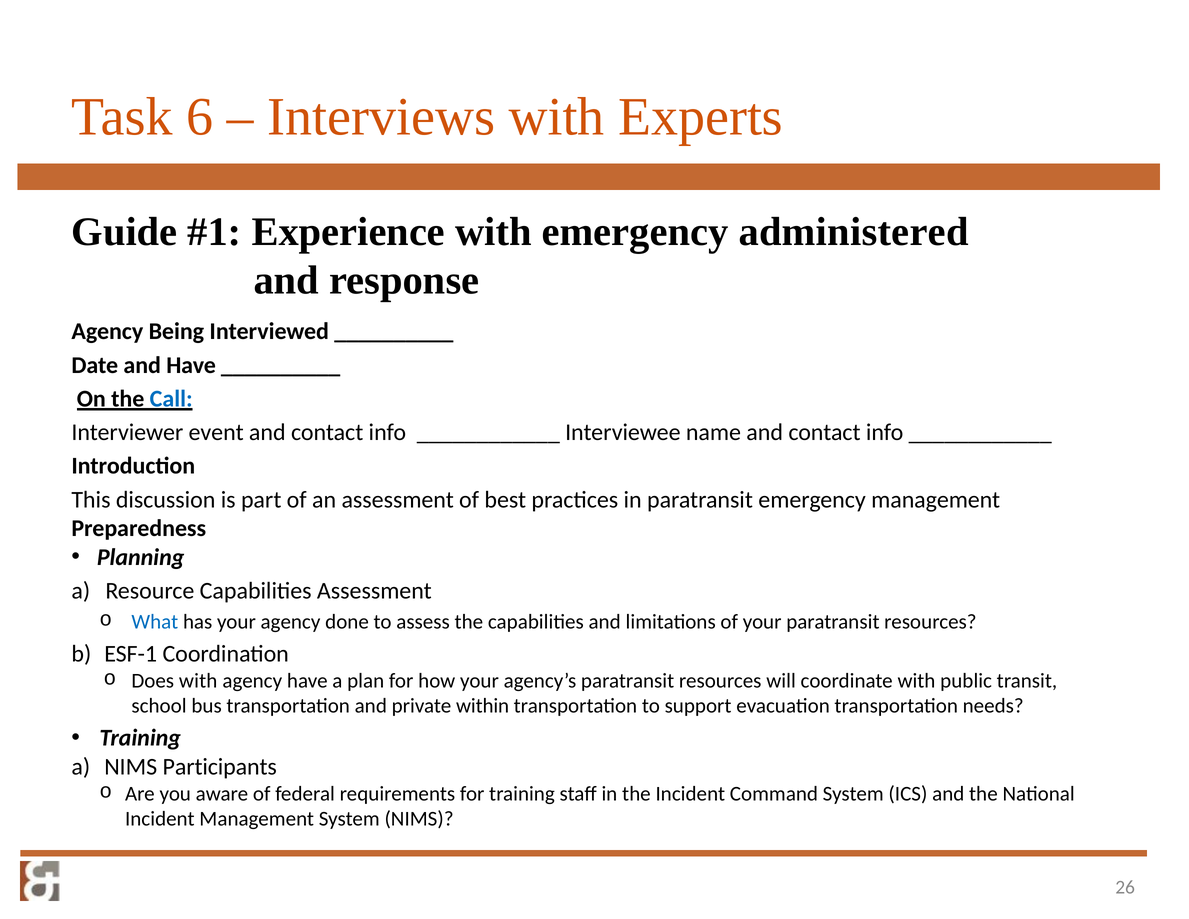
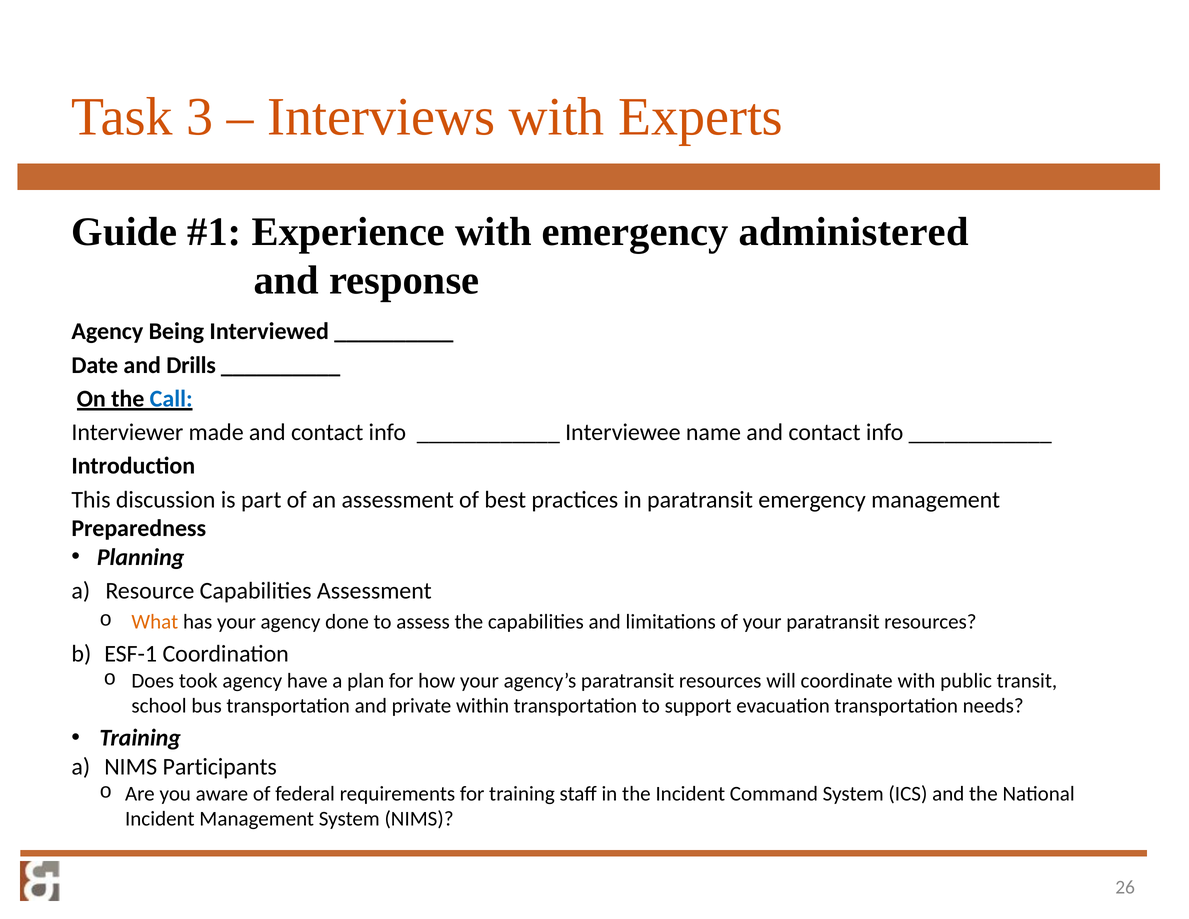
6: 6 -> 3 (200, 117)
and Have: Have -> Drills (191, 365)
event: event -> made (216, 432)
What colour: blue -> orange (155, 622)
Does with: with -> took (198, 681)
